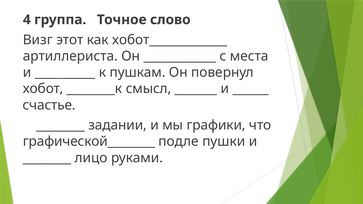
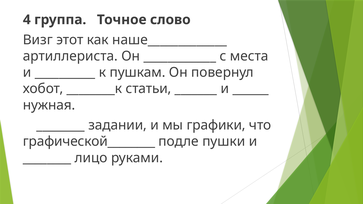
хобот_____________: хобот_____________ -> наше_____________ (170, 40)
смысл: смысл -> статьи (149, 89)
счастье: счастье -> нужная (49, 105)
